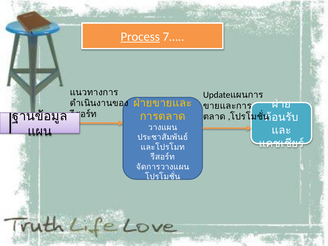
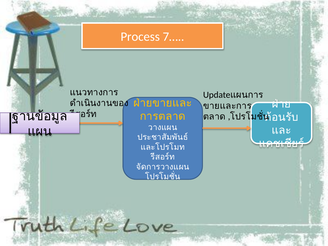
Process underline: present -> none (140, 37)
